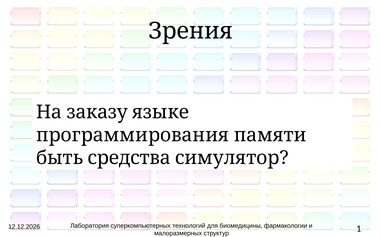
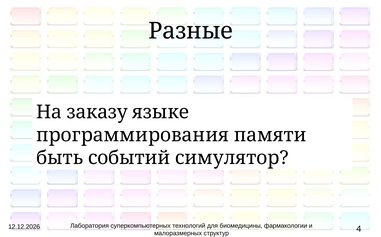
Зрения: Зрения -> Разные (191, 31)
средства: средства -> событий (129, 158)
1: 1 -> 4 (359, 229)
